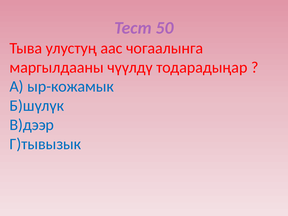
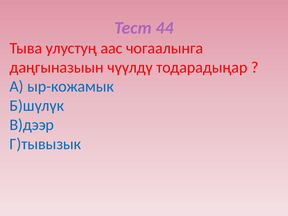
50: 50 -> 44 (165, 28)
маргылдааны: маргылдааны -> даңгыназыын (57, 67)
